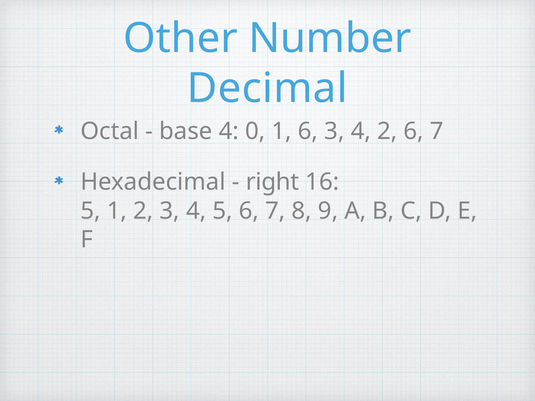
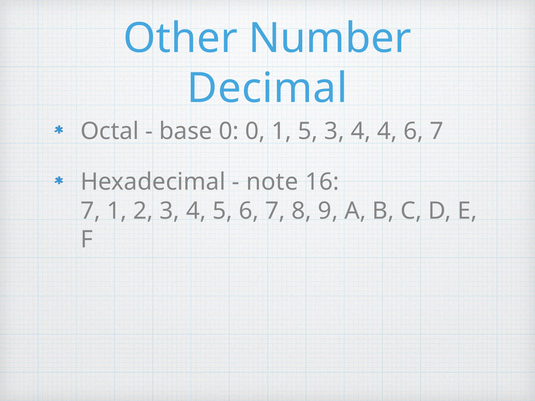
base 4: 4 -> 0 (229, 131)
1 6: 6 -> 5 (308, 131)
4 2: 2 -> 4 (387, 131)
right: right -> note (272, 182)
5: 5 -> 7 (91, 211)
